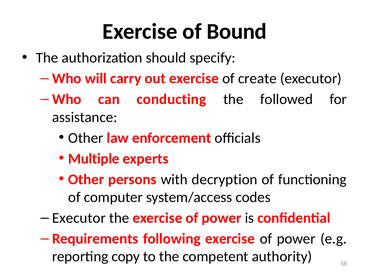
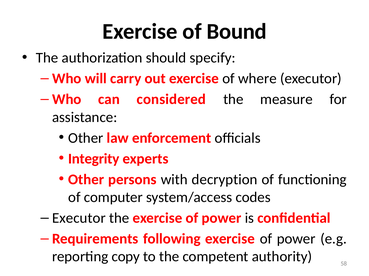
create: create -> where (257, 79)
conducting: conducting -> considered (171, 100)
followed: followed -> measure (286, 100)
Multiple: Multiple -> Integrity (94, 159)
